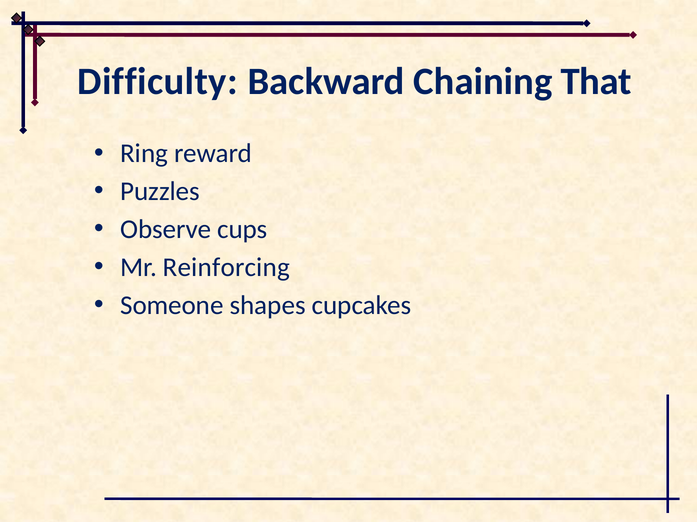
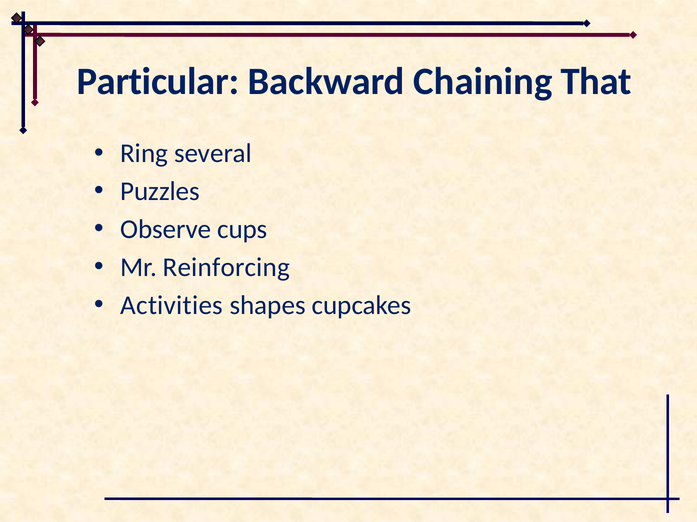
Difficulty: Difficulty -> Particular (158, 82)
reward: reward -> several (213, 154)
Someone: Someone -> Activities (172, 306)
